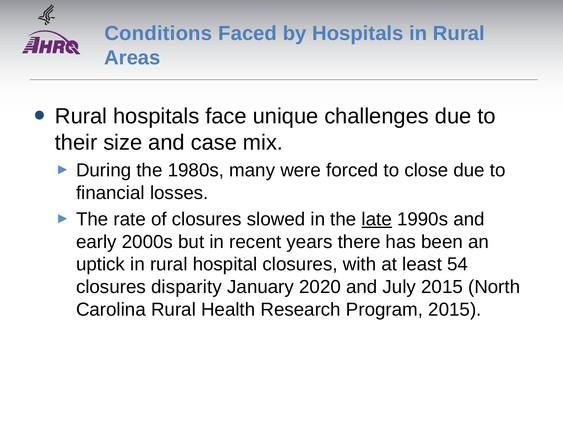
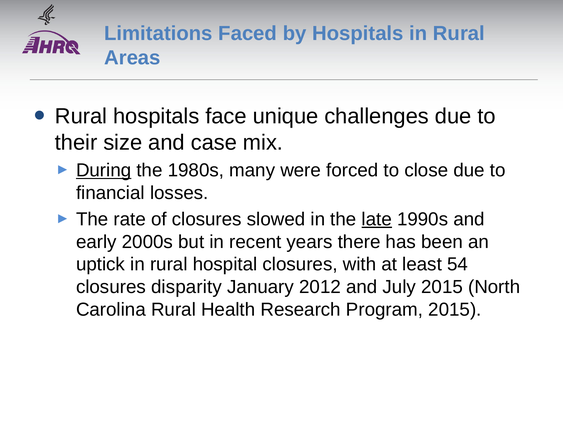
Conditions: Conditions -> Limitations (158, 33)
During underline: none -> present (104, 170)
2020: 2020 -> 2012 (320, 286)
